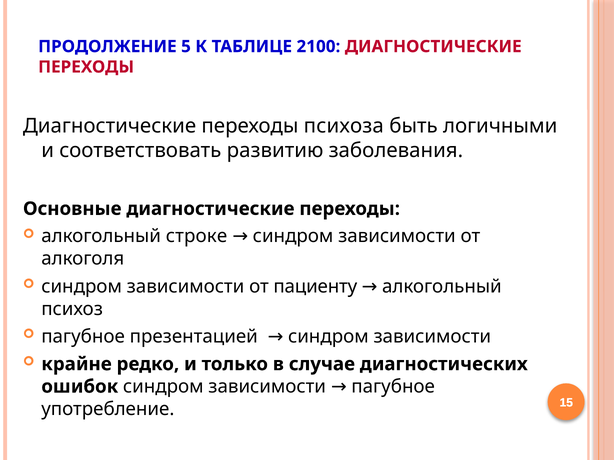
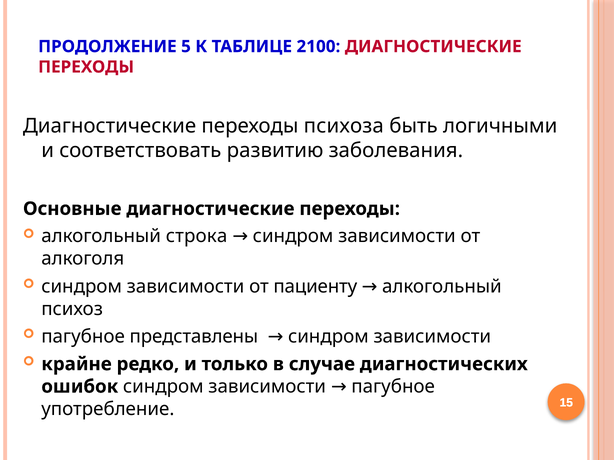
строке: строке -> строка (197, 237)
презентацией: презентацией -> представлены (194, 337)
